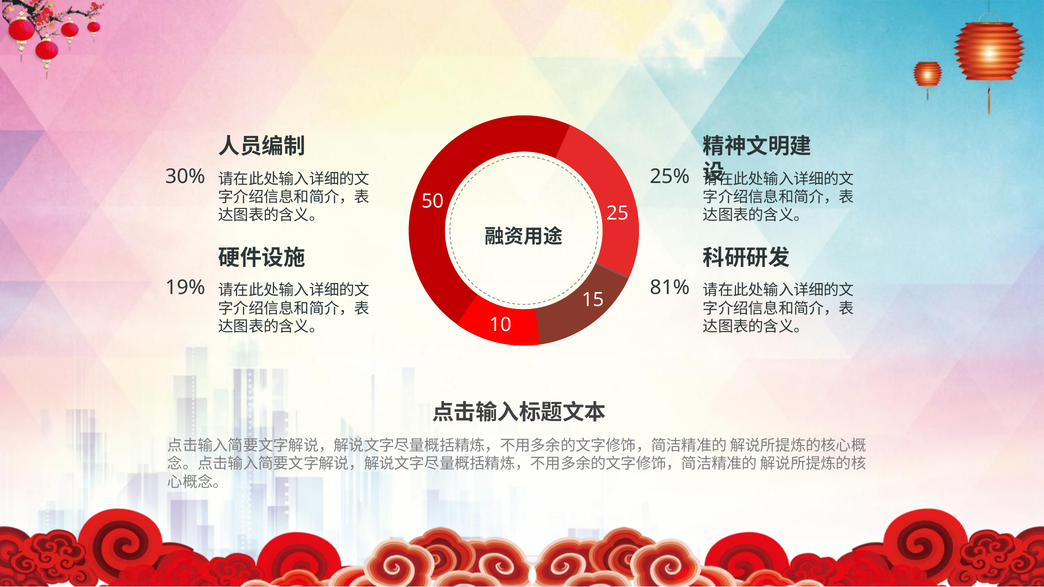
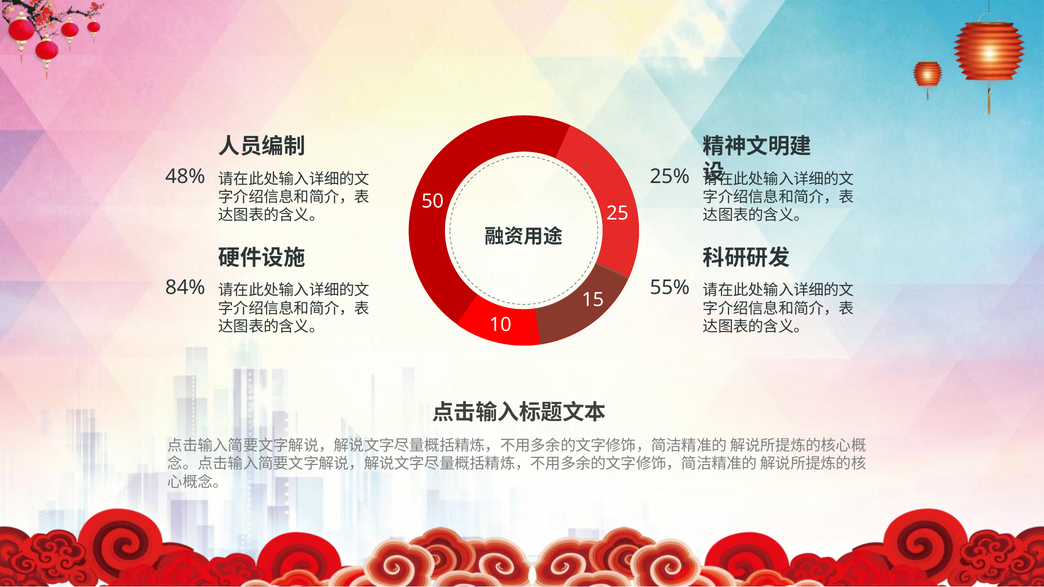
30%: 30% -> 48% (185, 177)
19%: 19% -> 84% (185, 288)
81%: 81% -> 55% (670, 288)
